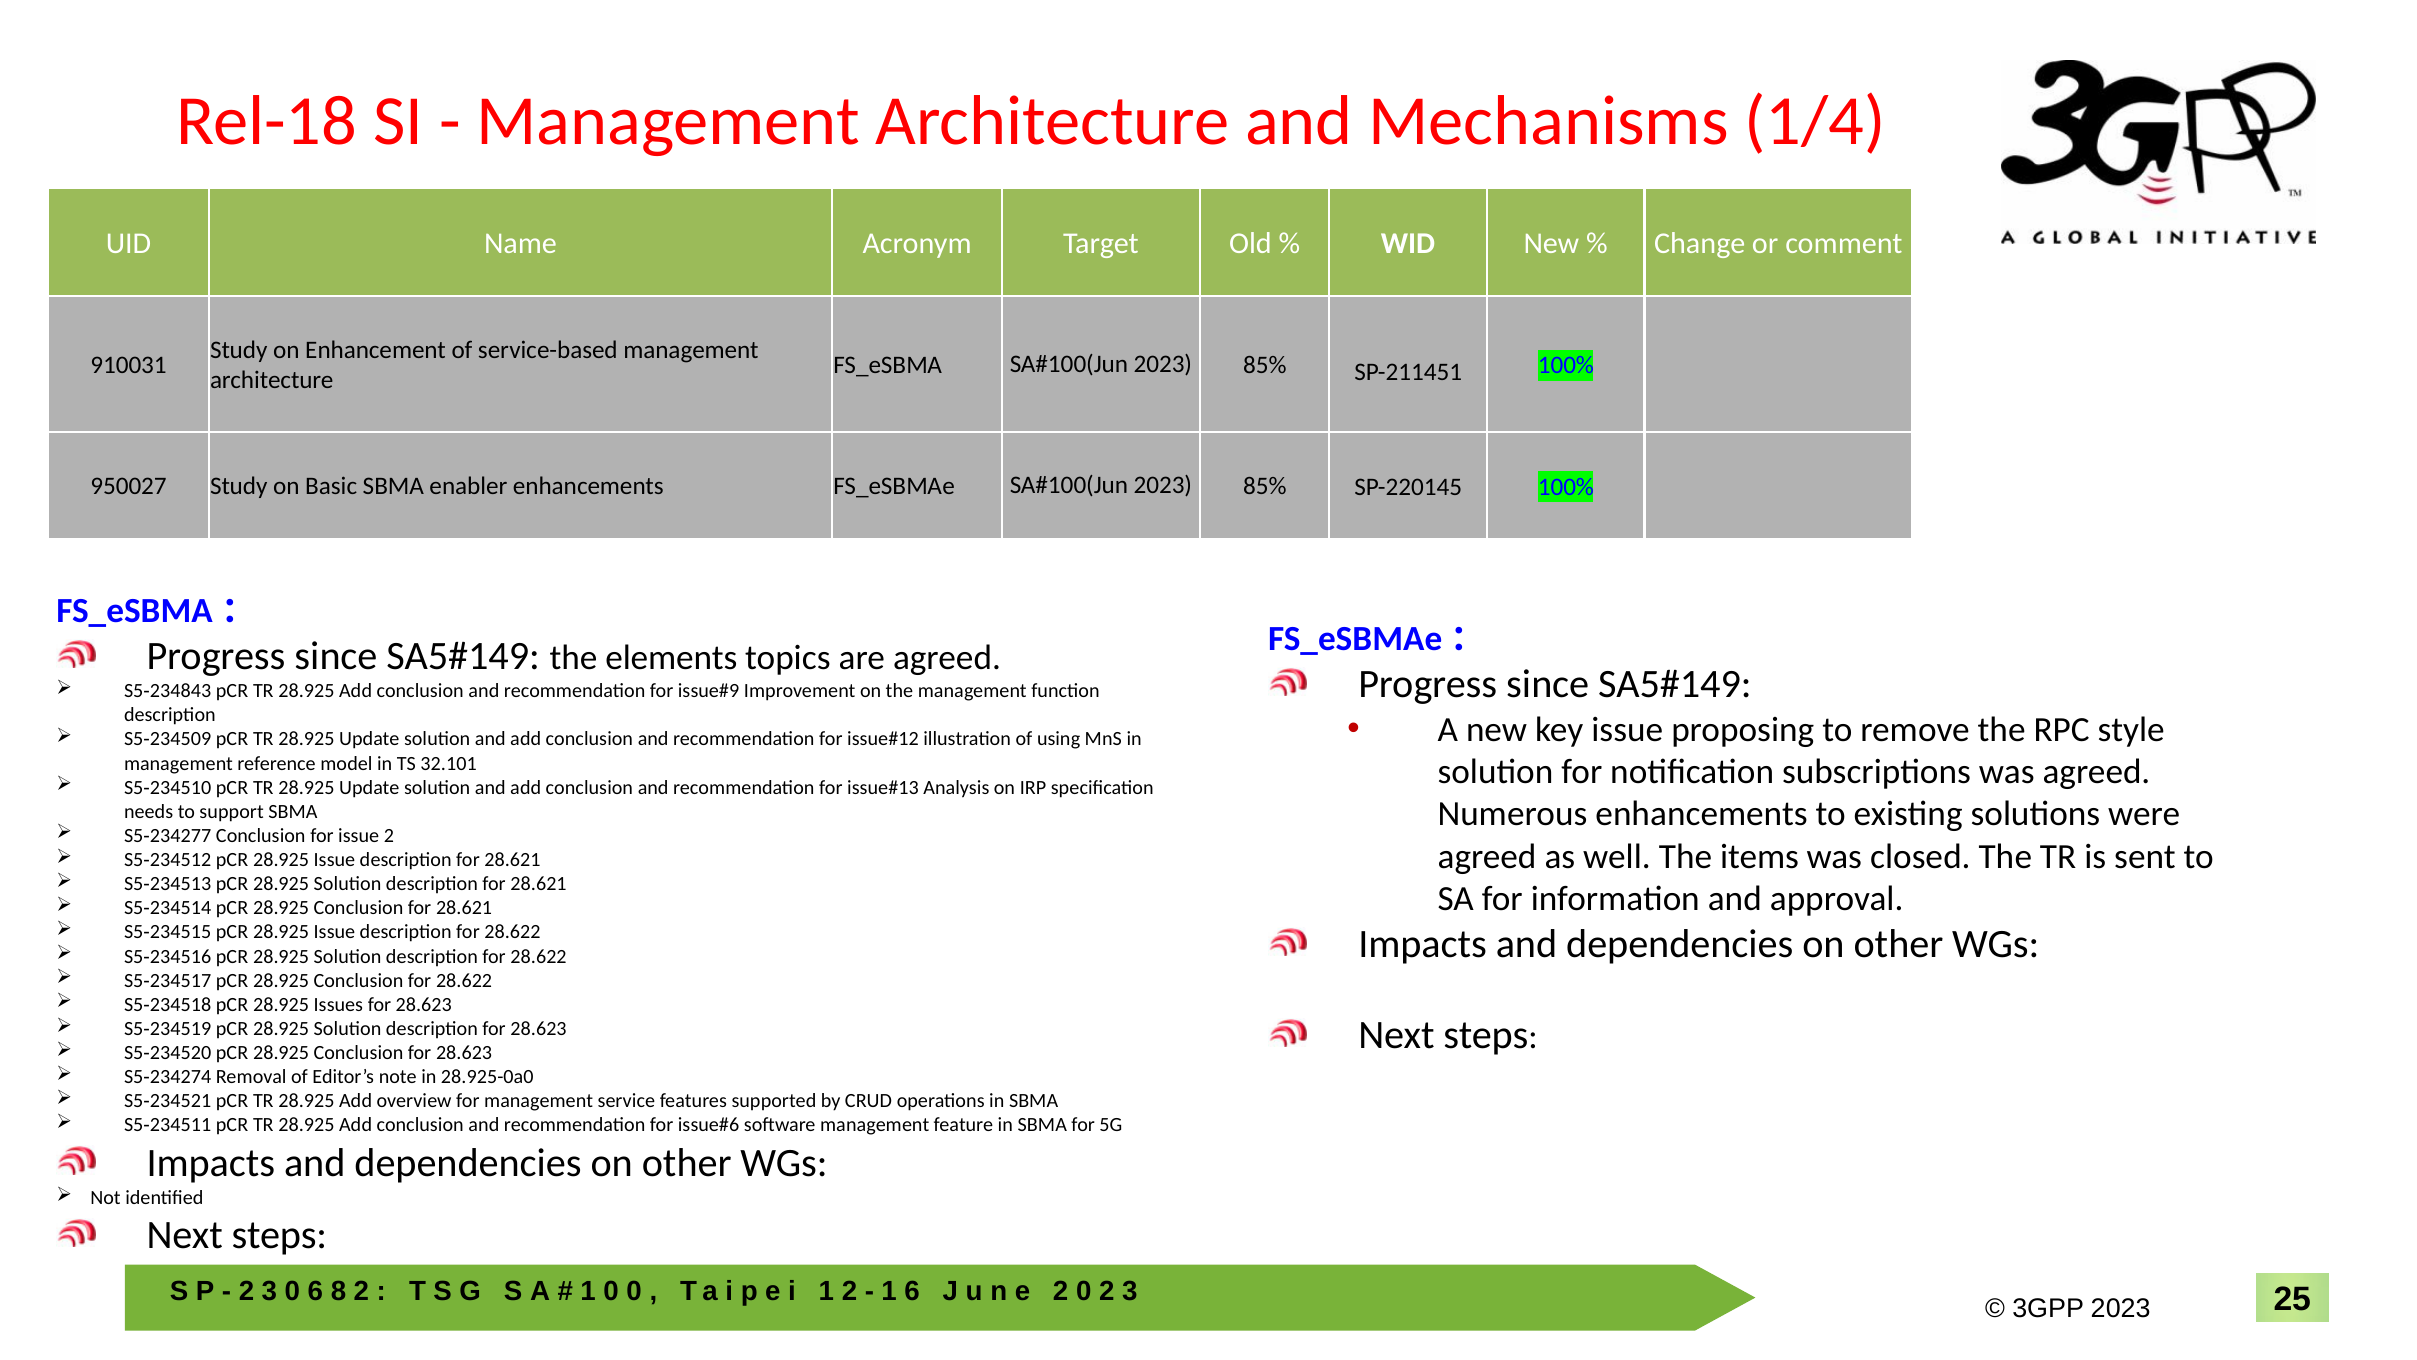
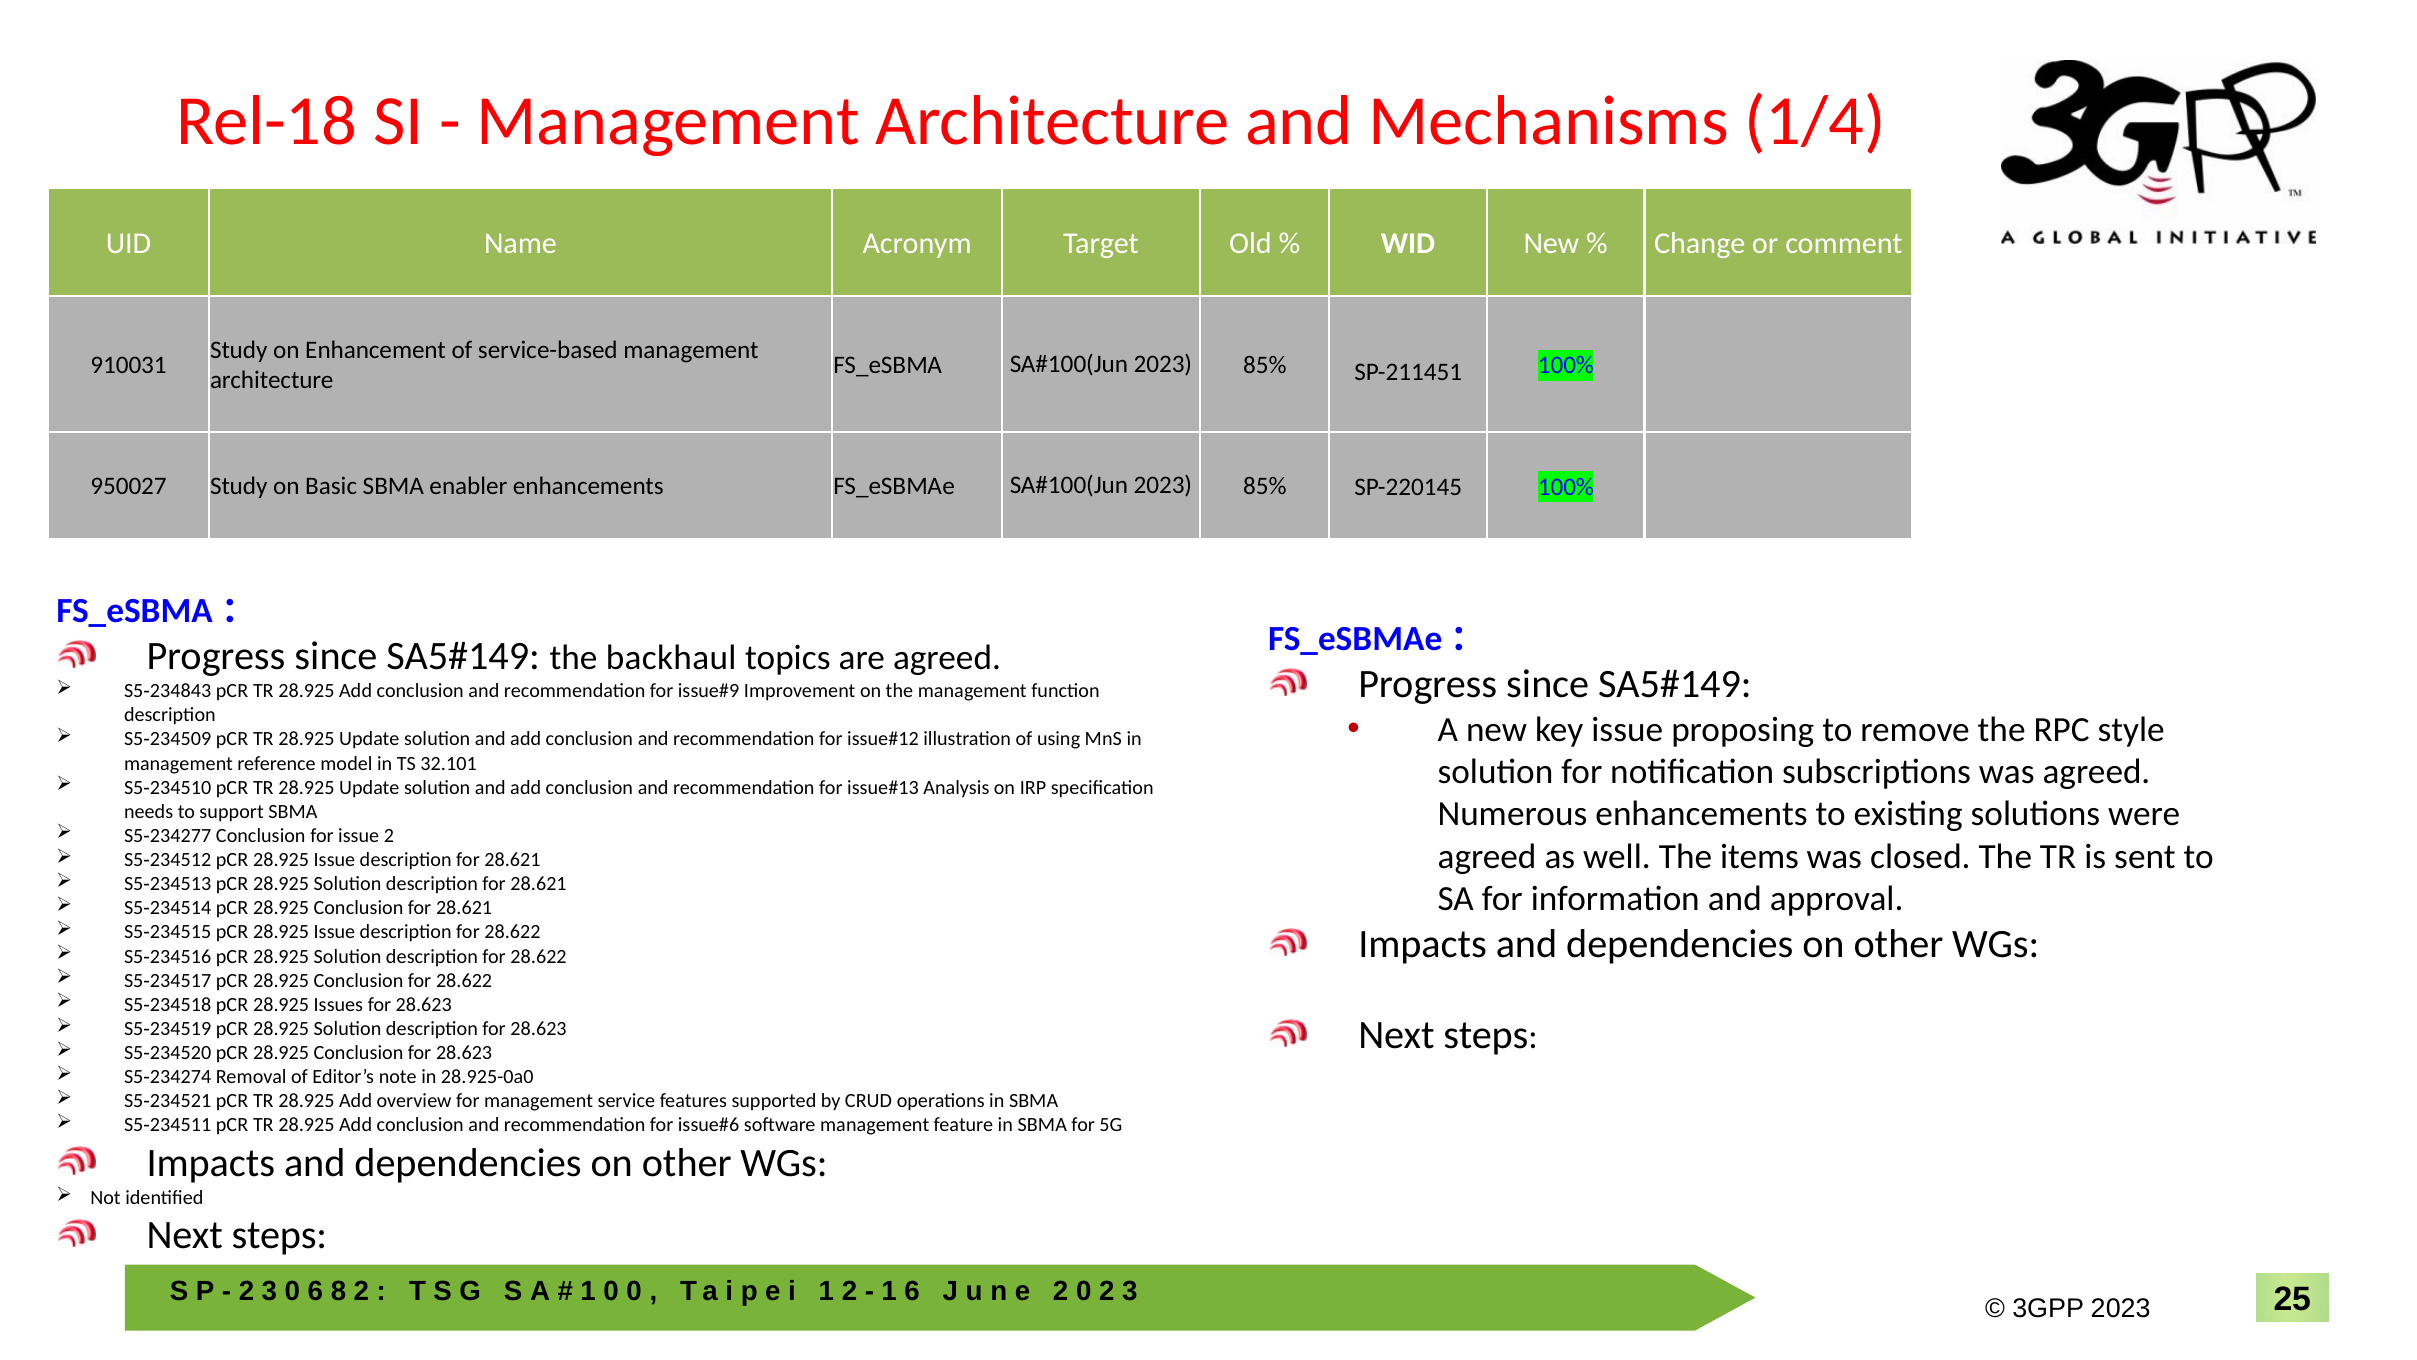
elements: elements -> backhaul (671, 658)
